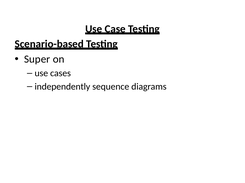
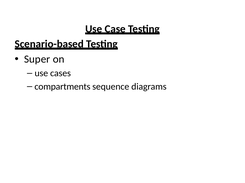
independently: independently -> compartments (62, 87)
